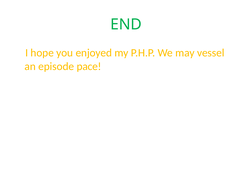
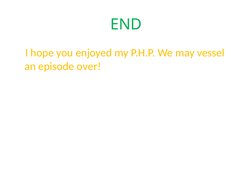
pace: pace -> over (89, 66)
